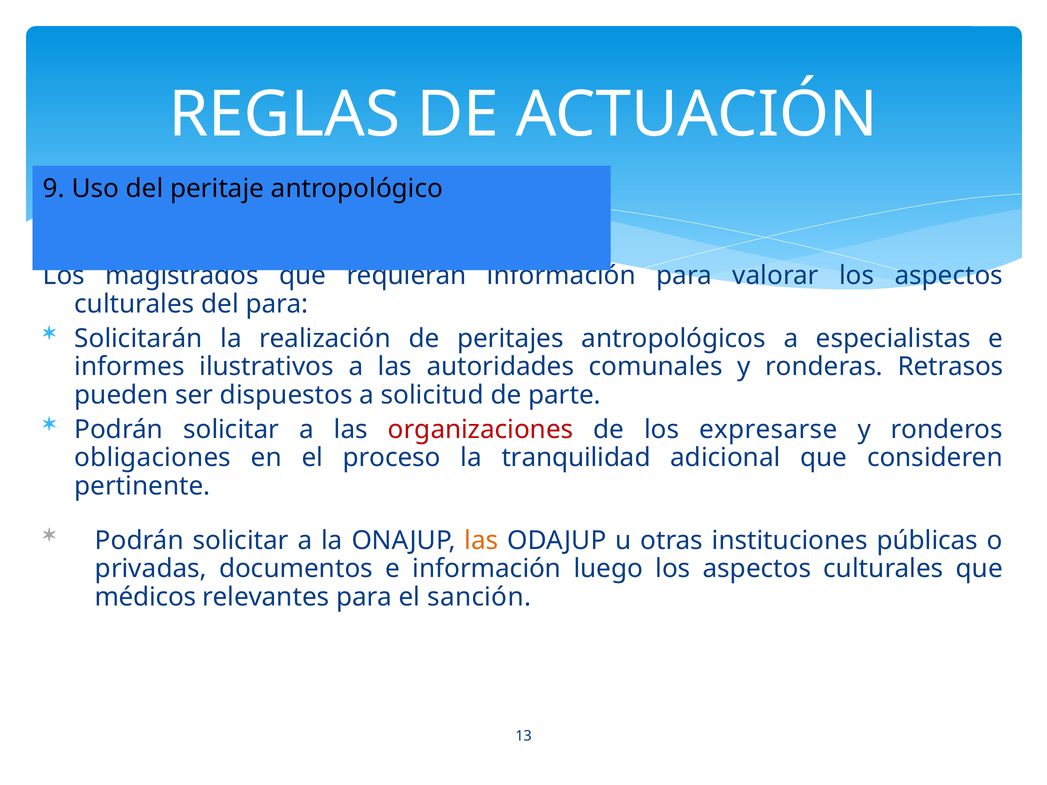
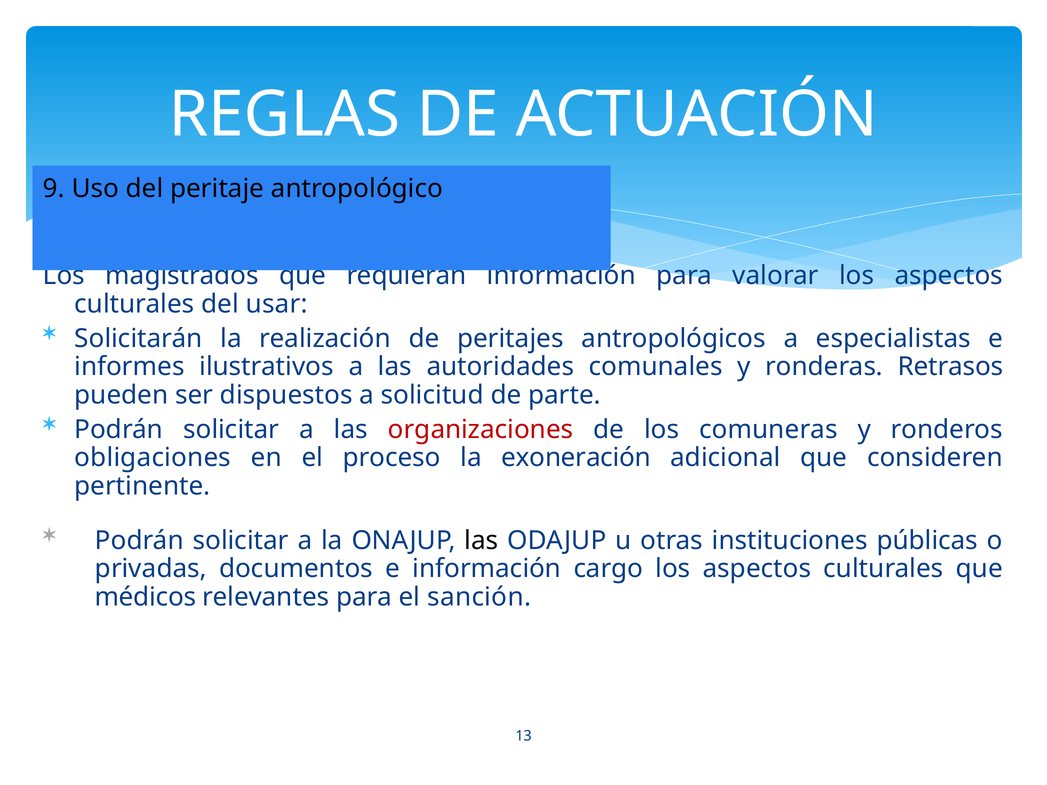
del para: para -> usar (277, 304)
expresarse: expresarse -> comuneras (768, 430)
tranquilidad: tranquilidad -> exoneración (576, 458)
las colour: orange -> black (481, 541)
luego: luego -> cargo (608, 569)
